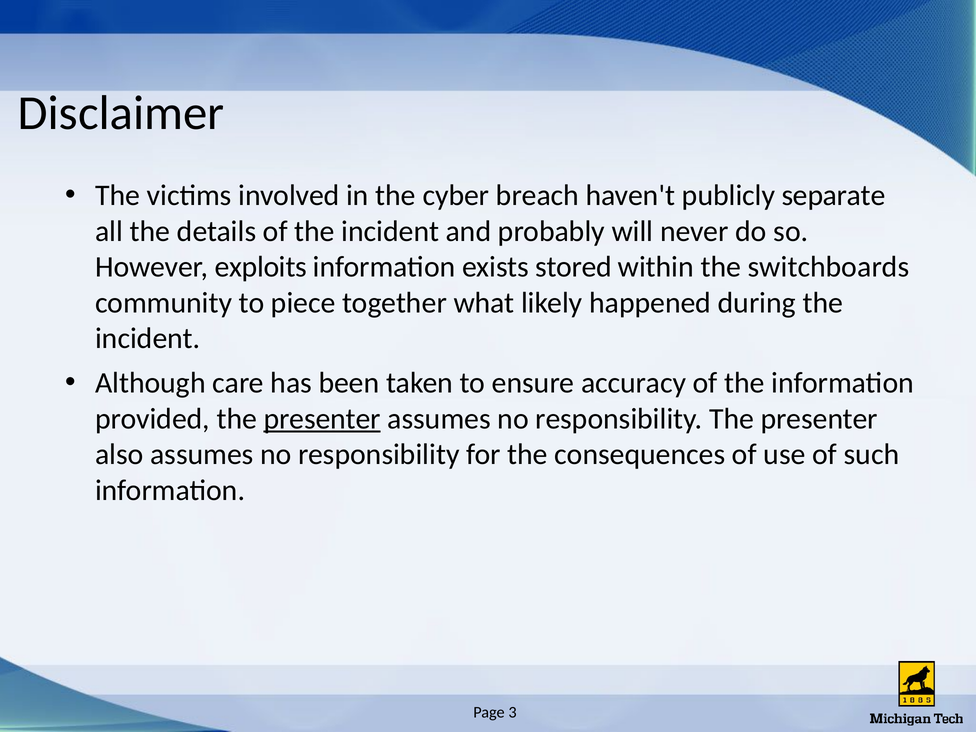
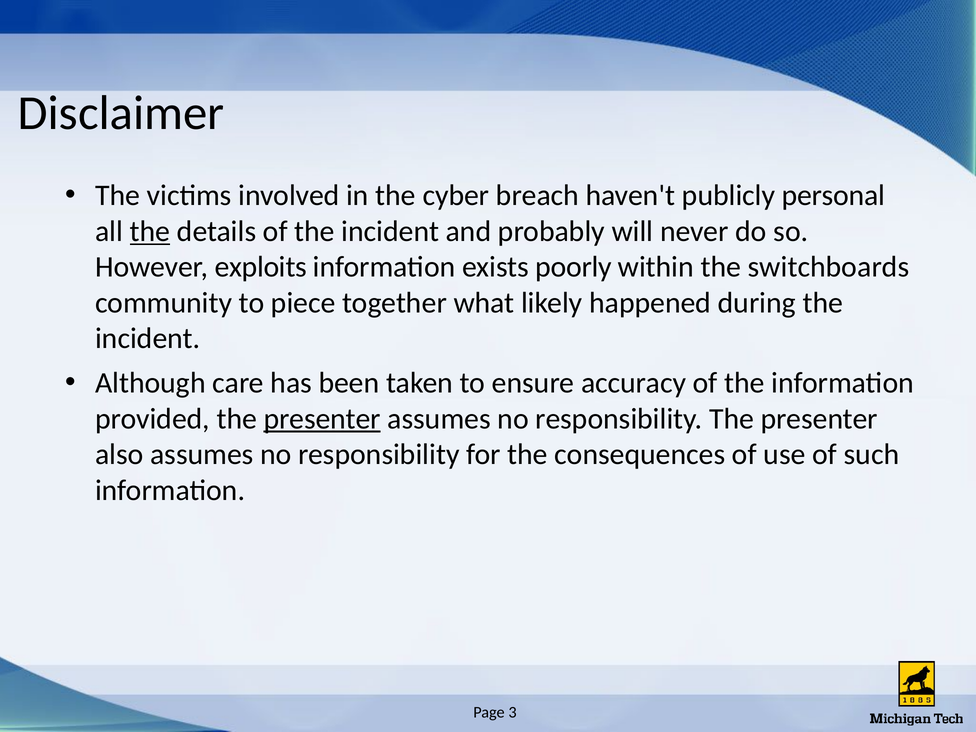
separate: separate -> personal (833, 196)
the underline: none -> present (150, 231)
stored: stored -> poorly (574, 267)
